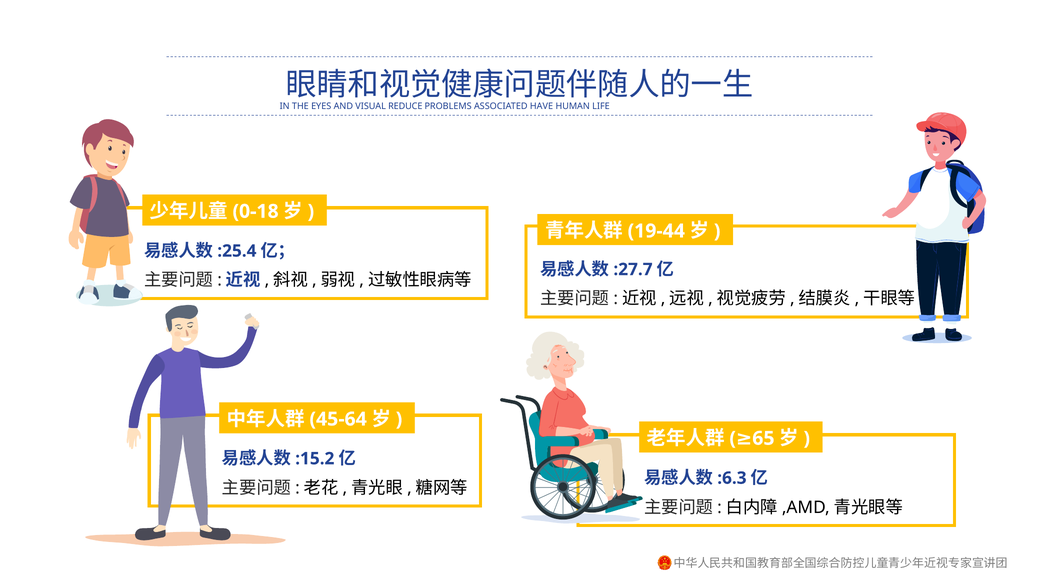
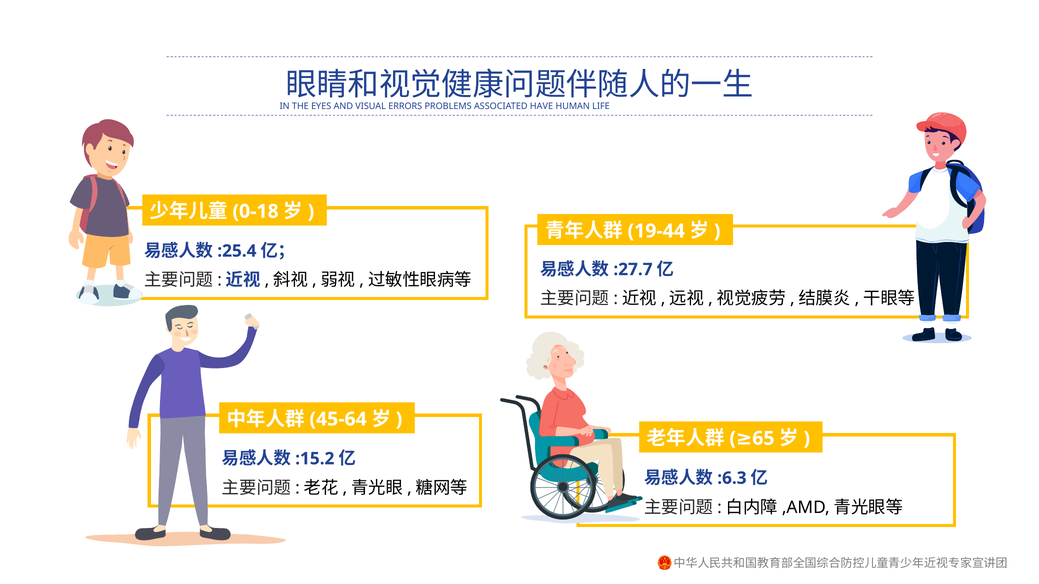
REDUCE: REDUCE -> ERRORS (405, 106)
